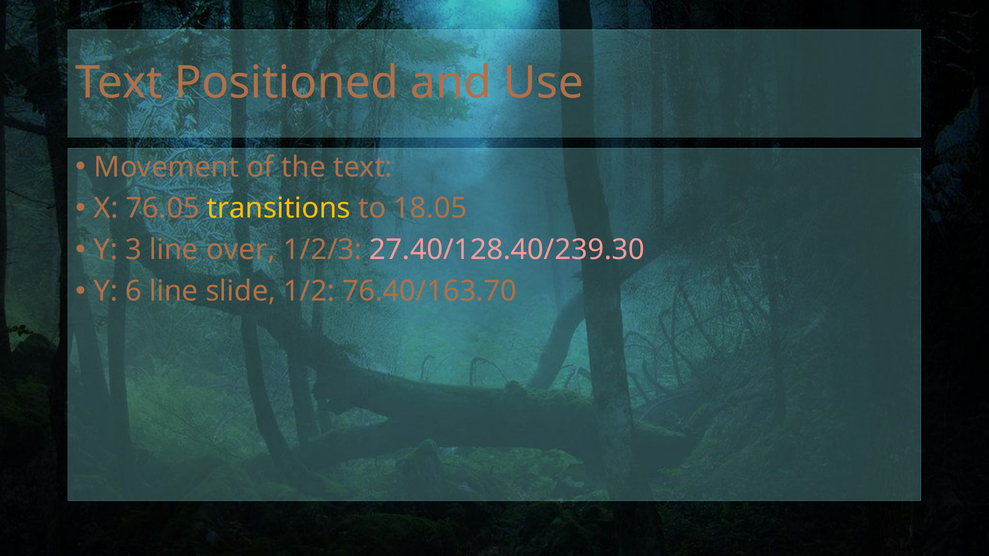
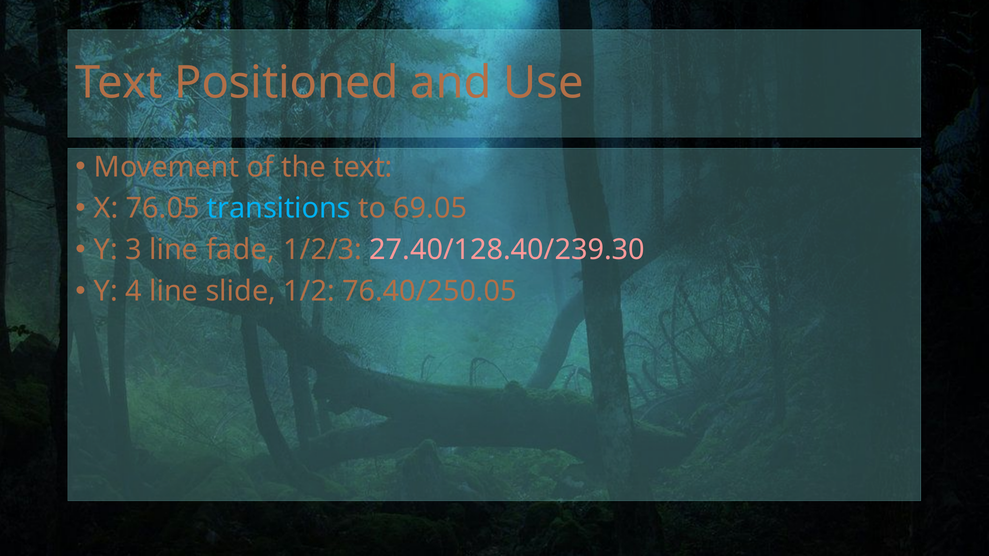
transitions colour: yellow -> light blue (279, 209)
18.05: 18.05 -> 69.05 (430, 209)
over: over -> fade (241, 250)
6: 6 -> 4 (134, 291)
76.40/163.70: 76.40/163.70 -> 76.40/250.05 (429, 291)
